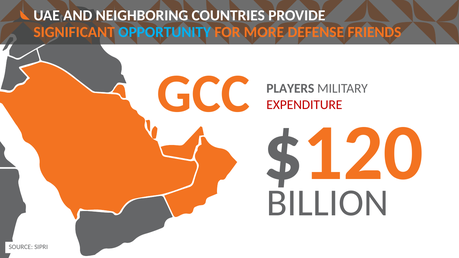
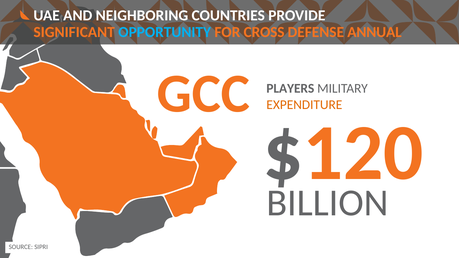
MORE: MORE -> CROSS (264, 32)
FRIENDS: FRIENDS -> ANNUAL (374, 32)
EXPENDITURE colour: red -> orange (304, 105)
